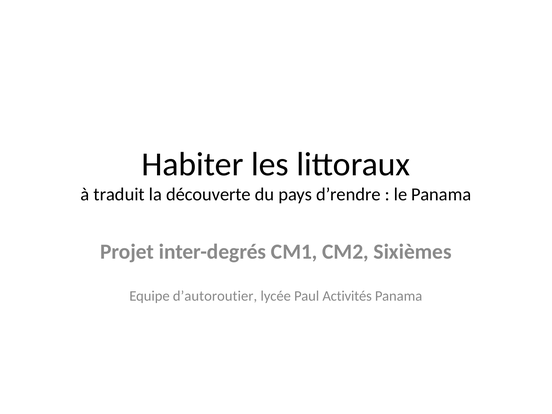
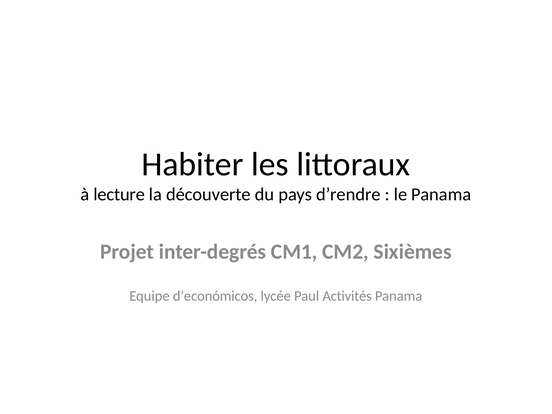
traduit: traduit -> lecture (119, 194)
d’autoroutier: d’autoroutier -> d’económicos (215, 296)
